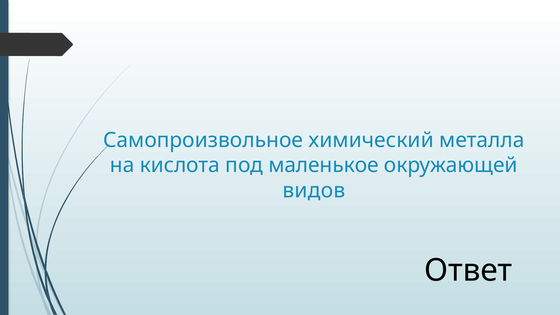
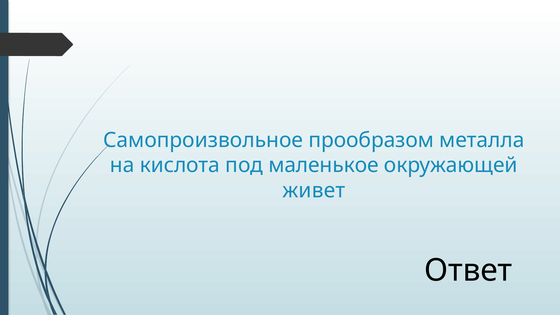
химический: химический -> прообразом (371, 140)
видов: видов -> живет (314, 191)
